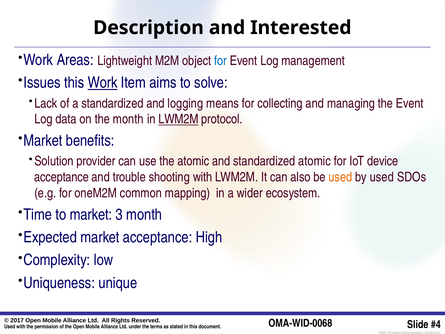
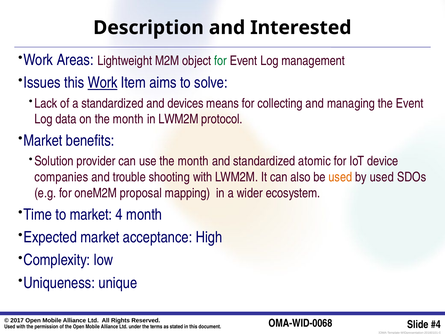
for colour: blue -> green (221, 61)
logging: logging -> devices (185, 103)
LWM2M underline: present -> none (178, 119)
use the atomic: atomic -> month (193, 161)
acceptance: acceptance -> companies (61, 177)
common: common -> proposal (141, 193)
3: 3 -> 4 (119, 214)
